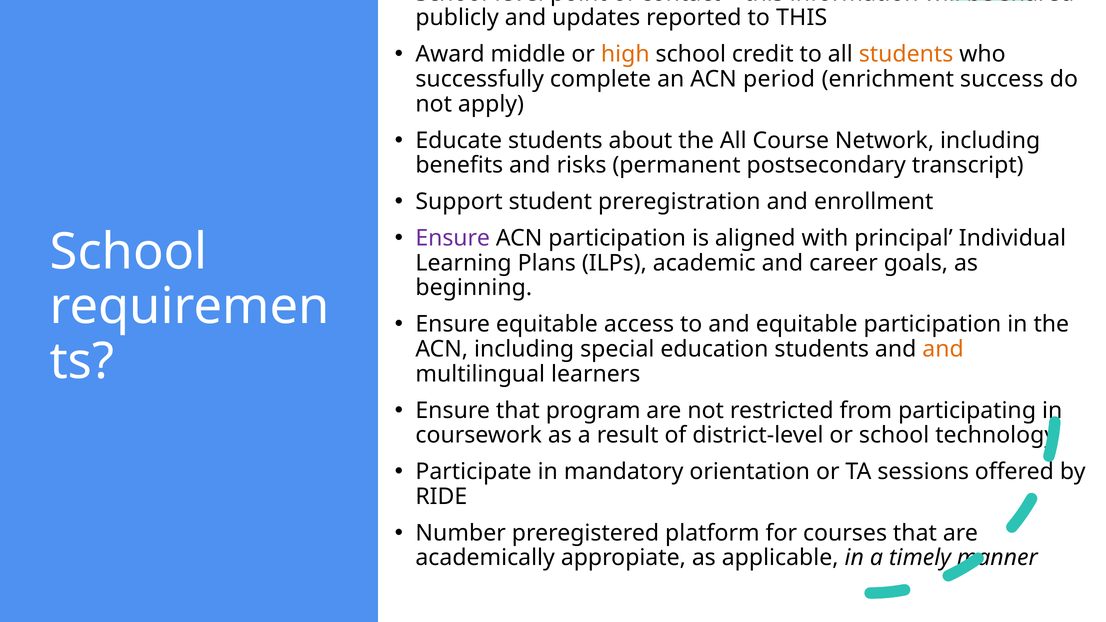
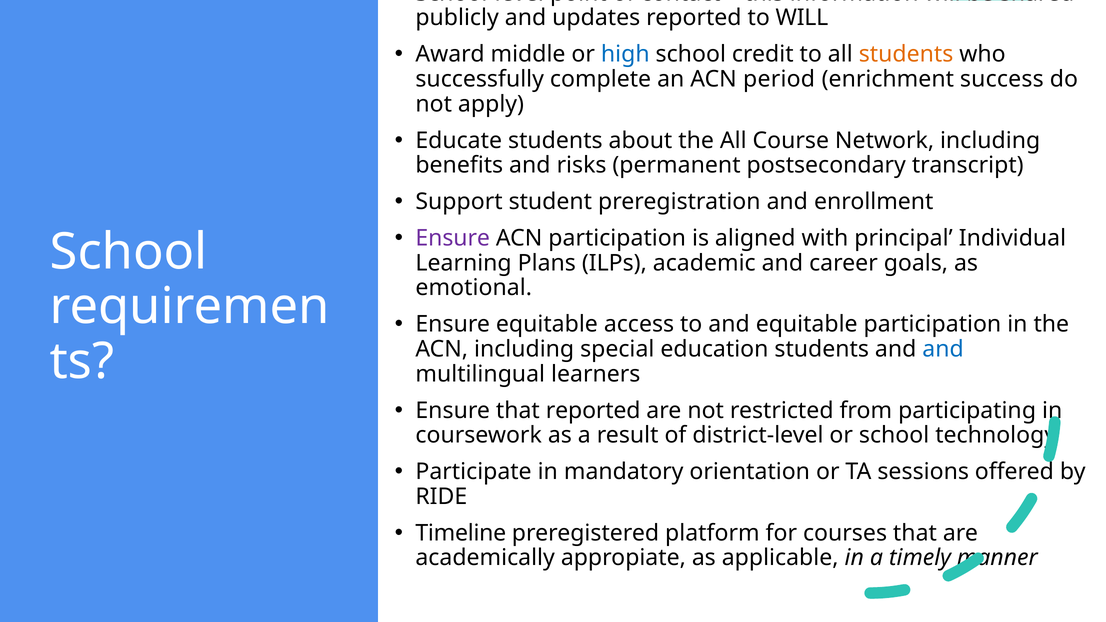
to THIS: THIS -> WILL (802, 18)
high colour: orange -> blue (625, 54)
beginning: beginning -> emotional (474, 288)
and colour: orange -> blue (943, 349)
that program: program -> reported (593, 411)
Number: Number -> Timeline (461, 533)
